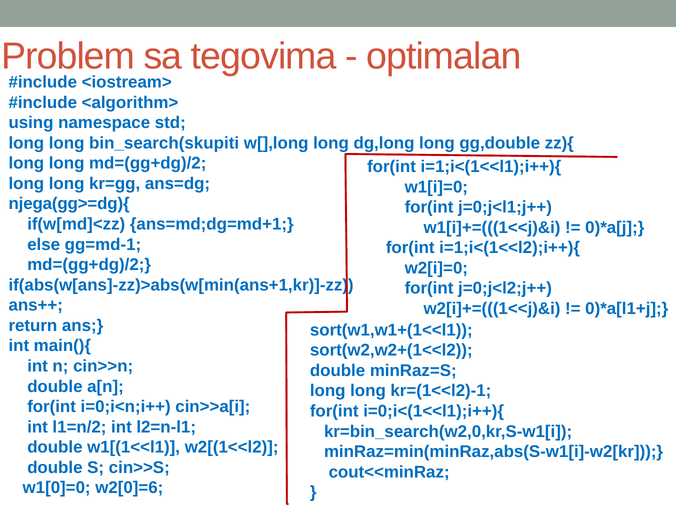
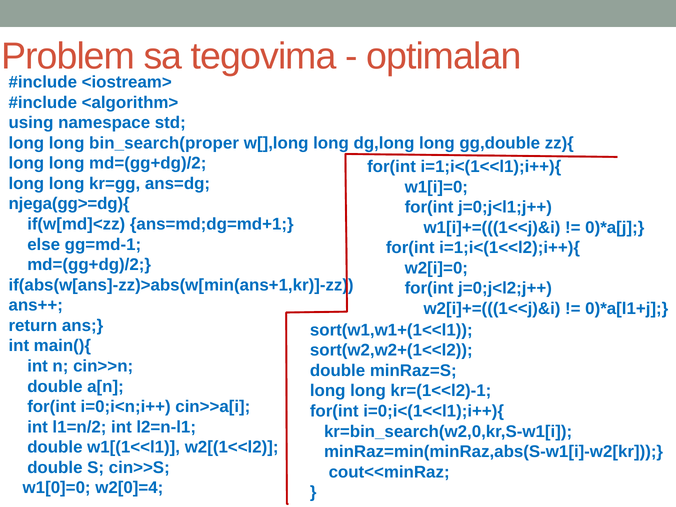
bin_search(skupiti: bin_search(skupiti -> bin_search(proper (164, 143)
w2[0]=6: w2[0]=6 -> w2[0]=4 (129, 488)
